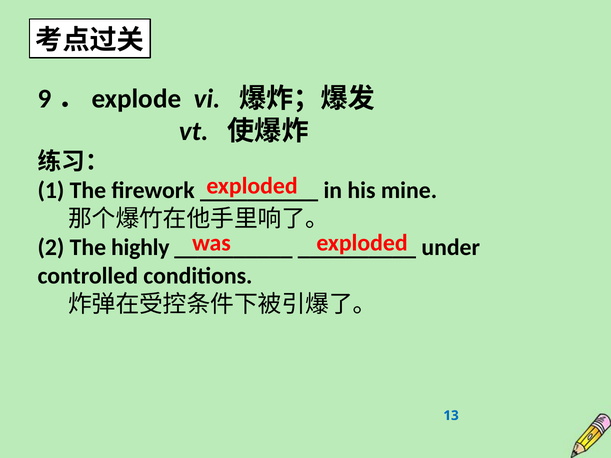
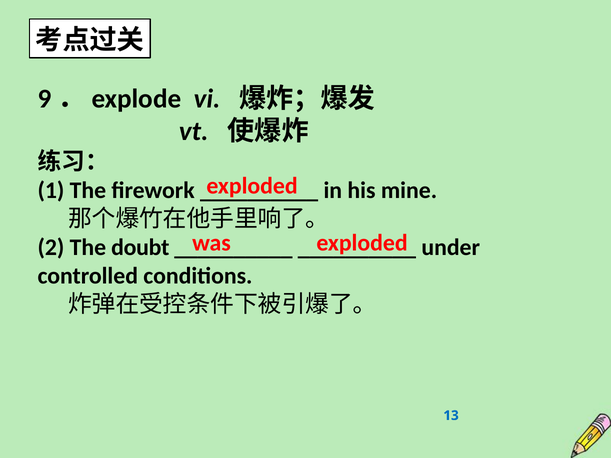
highly: highly -> doubt (140, 247)
